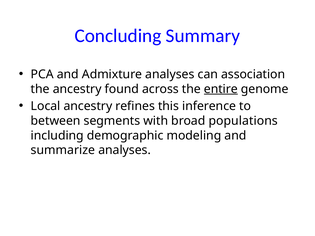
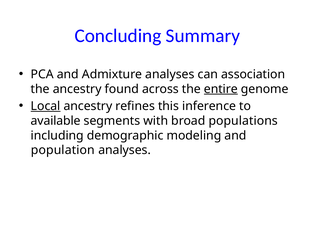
Local underline: none -> present (46, 106)
between: between -> available (56, 121)
summarize: summarize -> population (63, 150)
